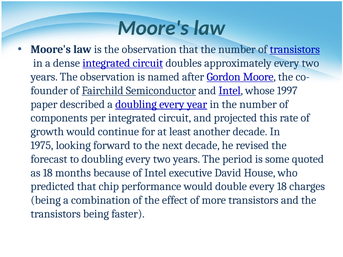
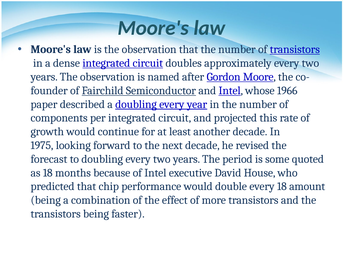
1997: 1997 -> 1966 (287, 91)
charges: charges -> amount (307, 187)
